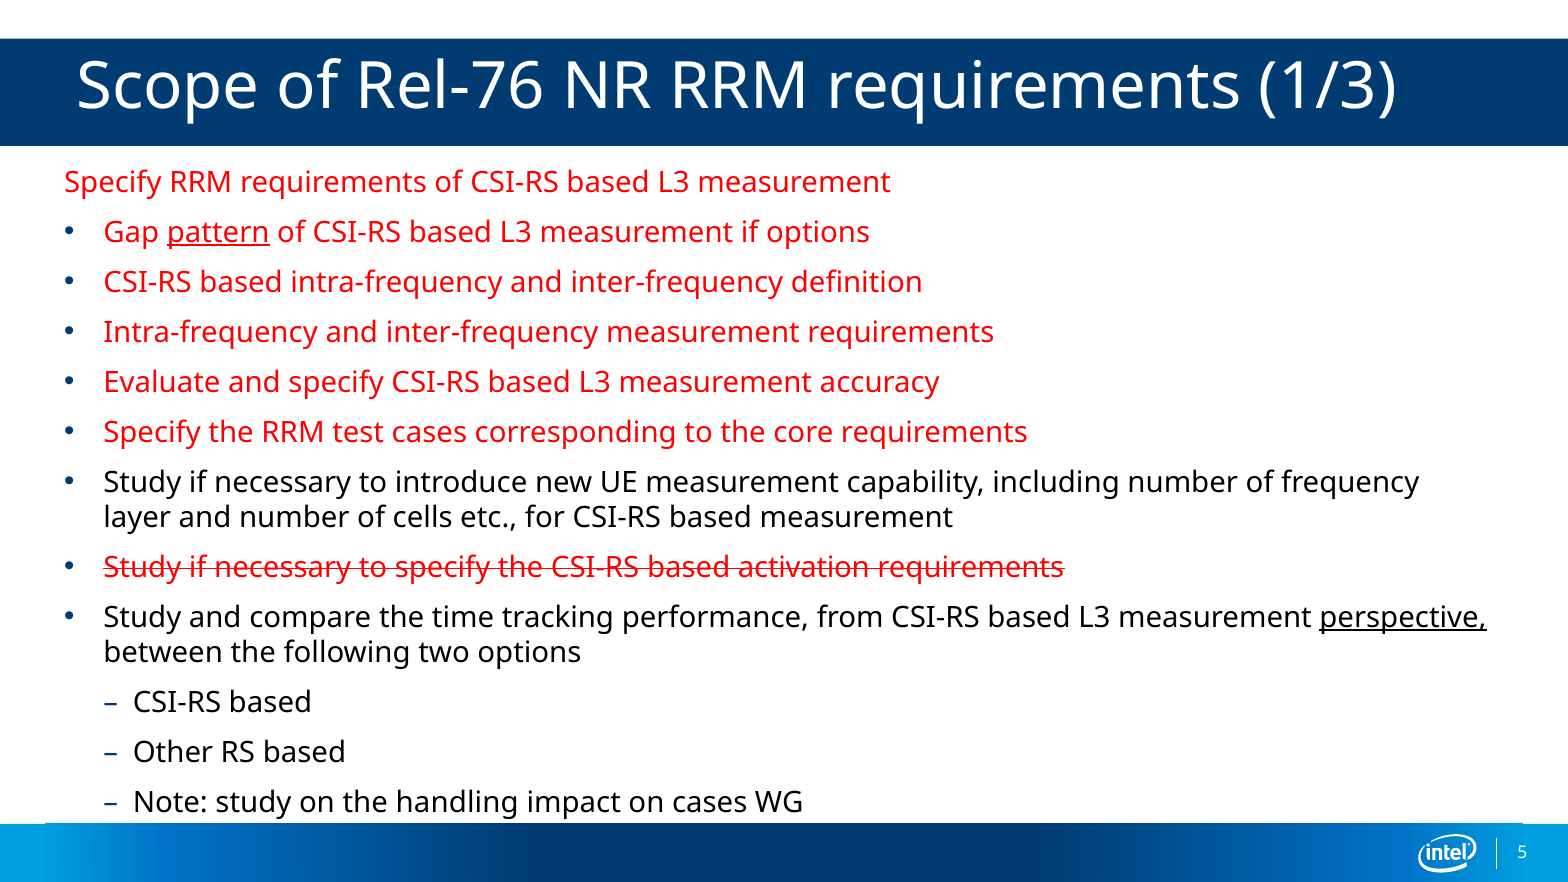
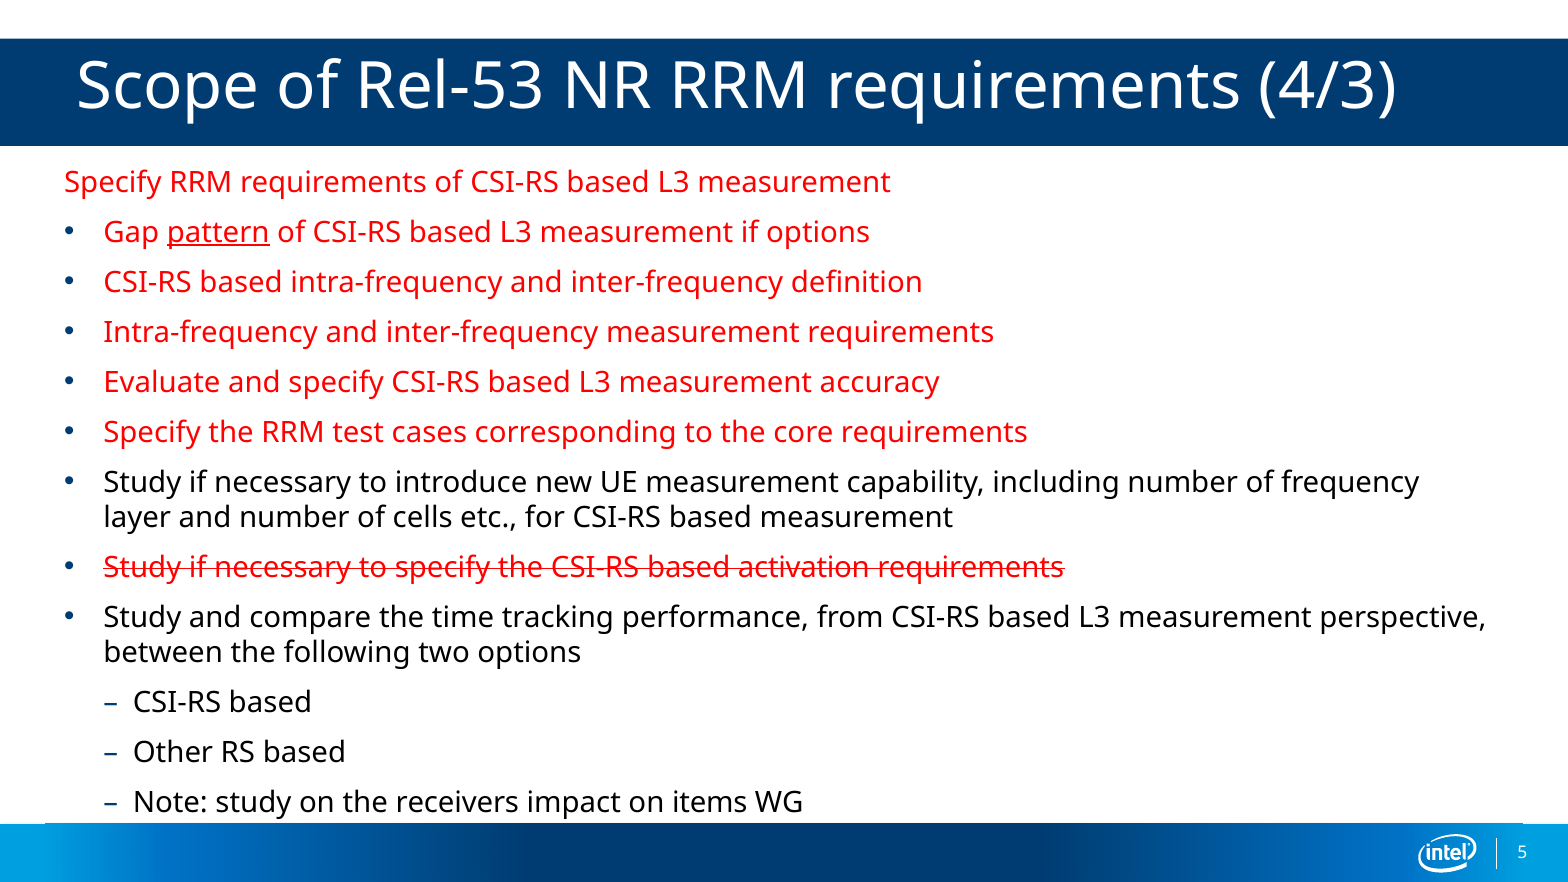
Rel-76: Rel-76 -> Rel-53 (450, 87)
1/3: 1/3 -> 4/3 (1328, 87)
perspective underline: present -> none (1403, 618)
handling: handling -> receivers (457, 803)
on cases: cases -> items (710, 803)
